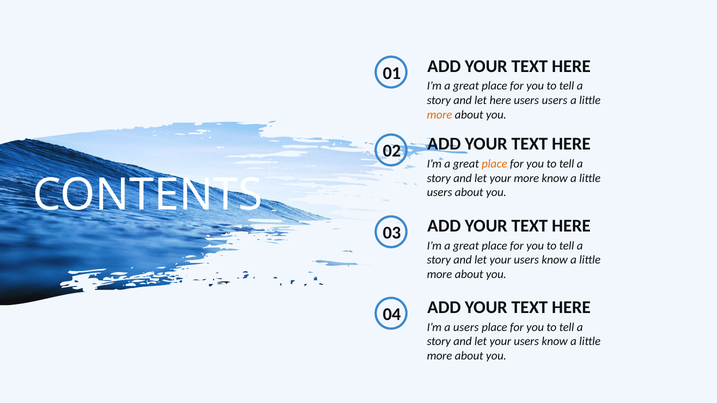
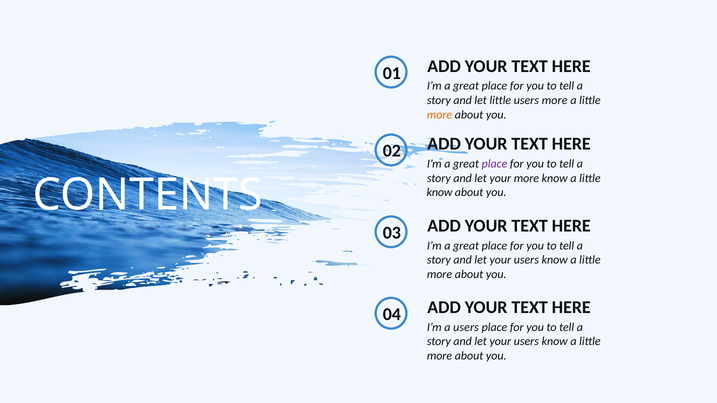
let here: here -> little (500, 100)
users users: users -> more (555, 100)
place colour: orange -> purple (495, 164)
users: users -> know (440, 193)
